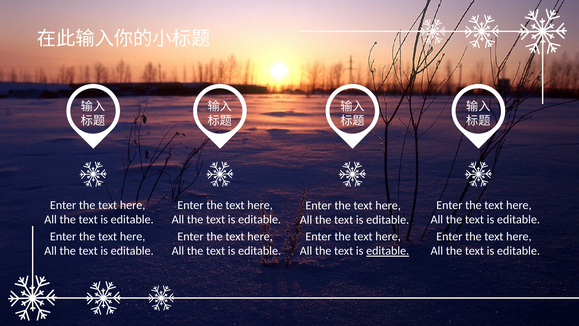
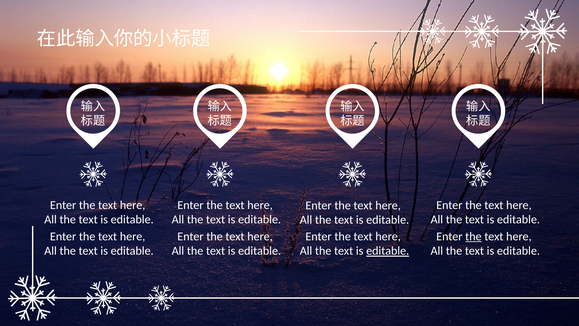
the underline: none -> present (473, 236)
